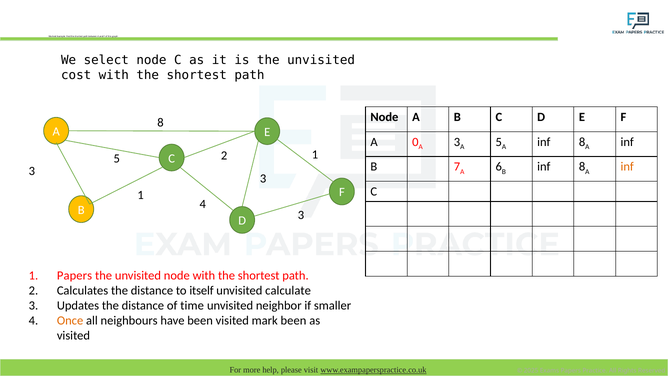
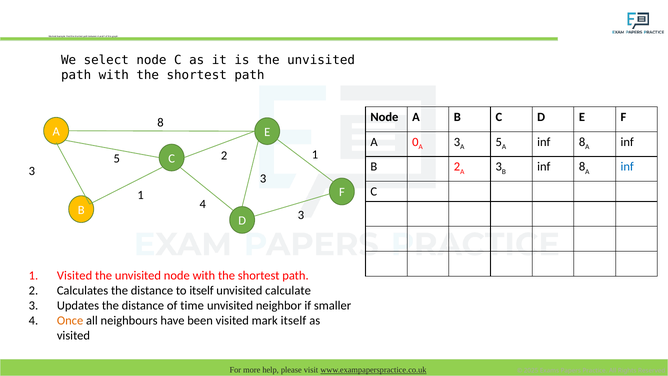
cost: cost -> path (76, 75)
B 7: 7 -> 2 (457, 167)
6: 6 -> 3 (499, 167)
inf colour: orange -> blue (627, 167)
1 Papers: Papers -> Visited (75, 275)
mark been: been -> itself (293, 320)
